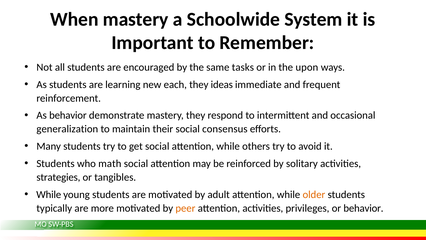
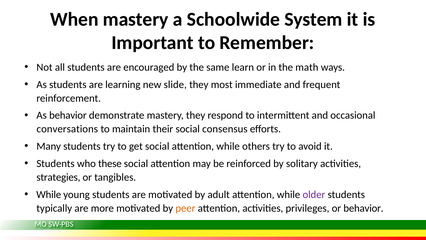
tasks: tasks -> learn (243, 67)
upon: upon -> math (307, 67)
each: each -> slide (175, 84)
ideas: ideas -> most (222, 84)
generalization: generalization -> conversations (67, 129)
math: math -> these (110, 163)
older colour: orange -> purple (314, 194)
